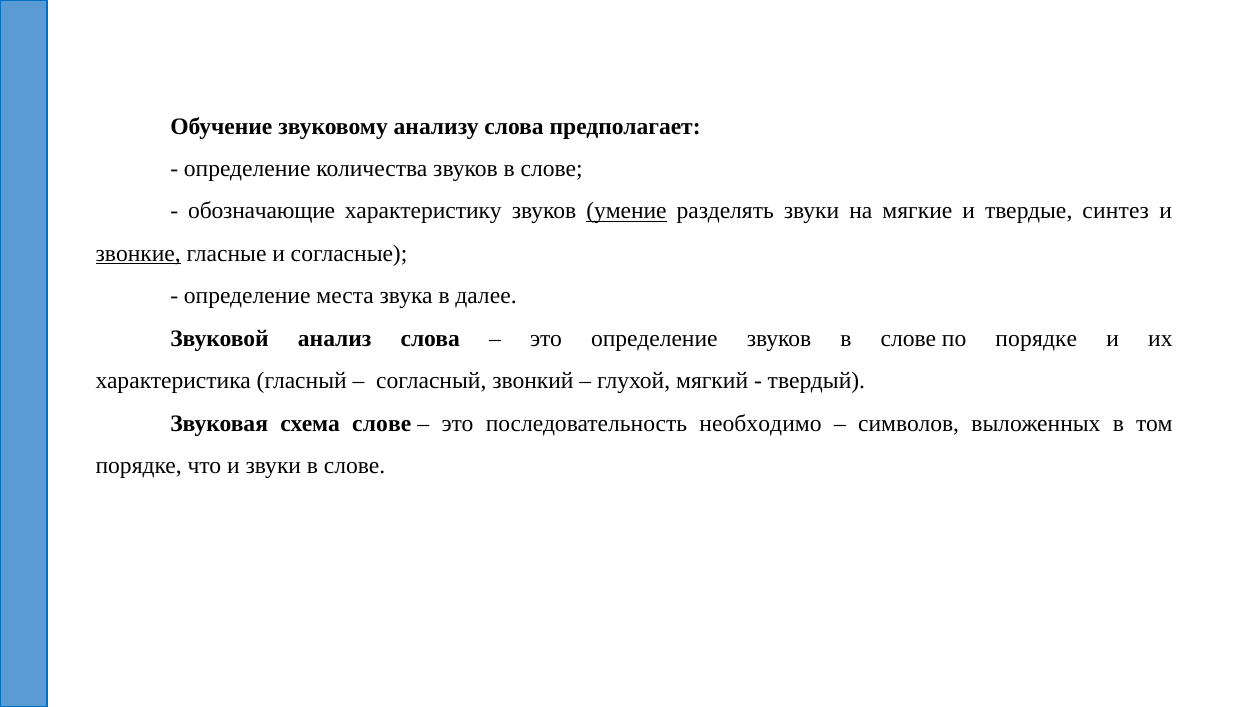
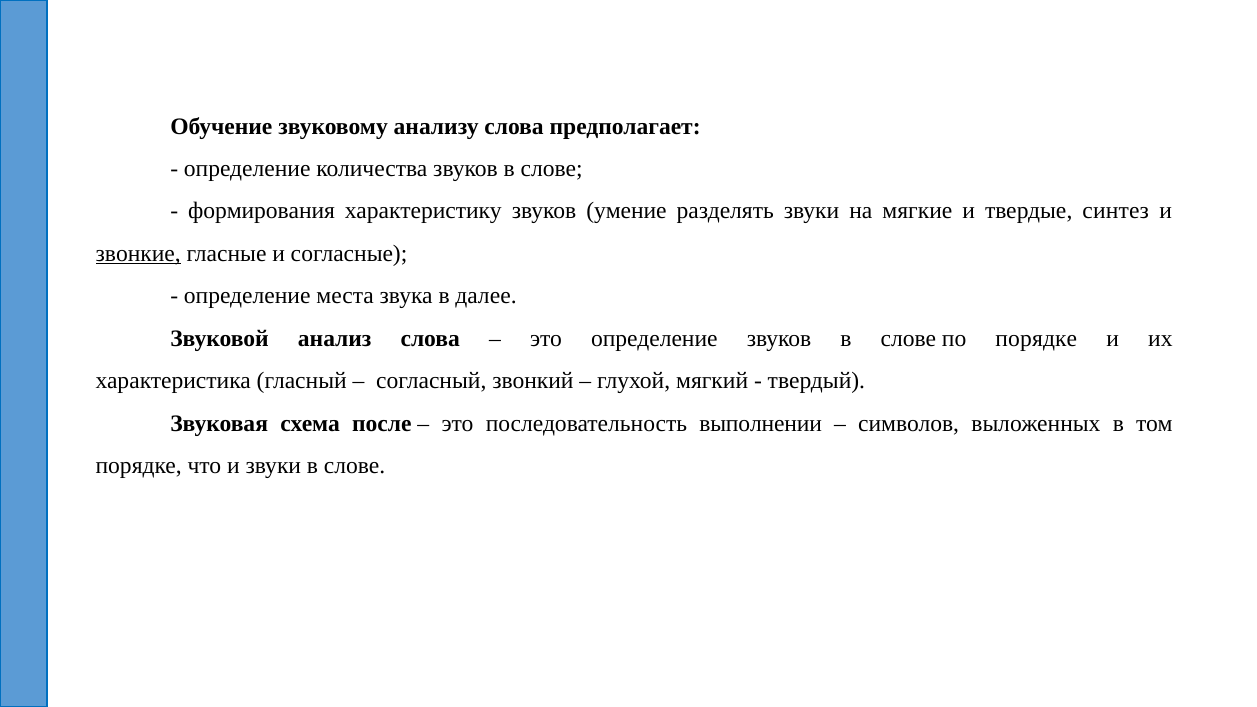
обозначающие: обозначающие -> формирования (262, 211)
умение underline: present -> none (627, 211)
схема слове: слове -> после (382, 423)
необходимо: необходимо -> выполнении (761, 423)
